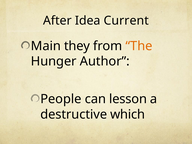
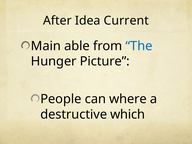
they: they -> able (77, 46)
The colour: orange -> blue (139, 46)
Author: Author -> Picture (105, 61)
lesson: lesson -> where (128, 99)
